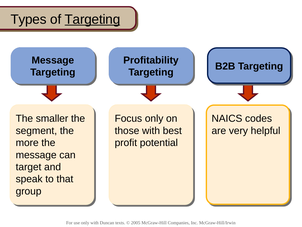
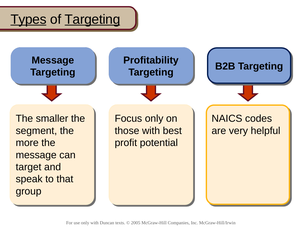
Types underline: none -> present (29, 19)
